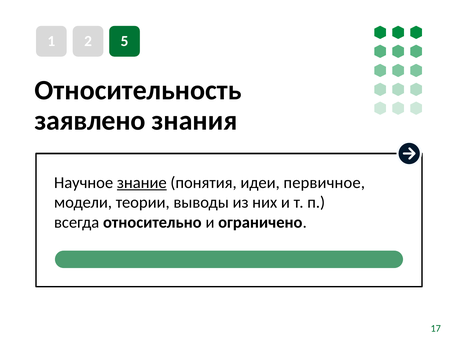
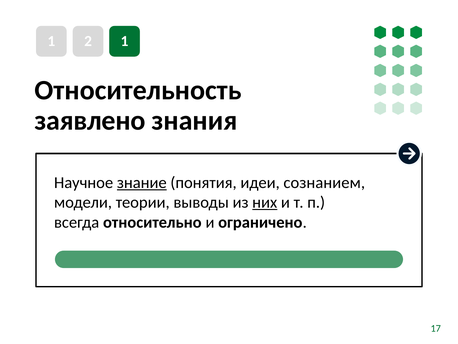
2 5: 5 -> 1 (125, 41)
первичное: первичное -> сознанием (324, 182)
них underline: none -> present (265, 202)
